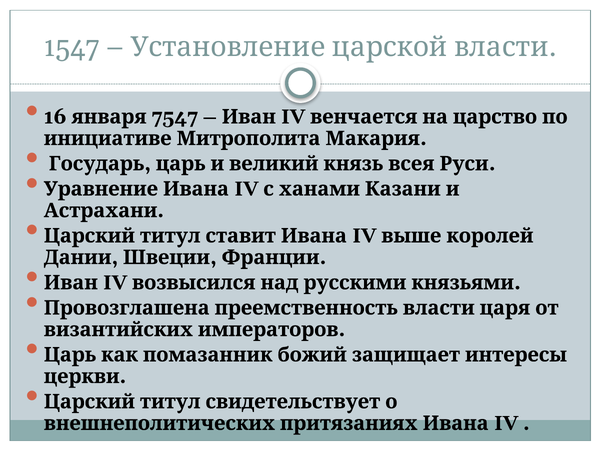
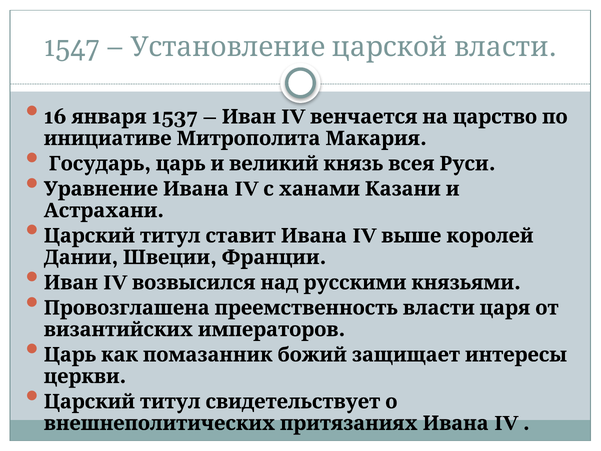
7547: 7547 -> 1537 (175, 117)
